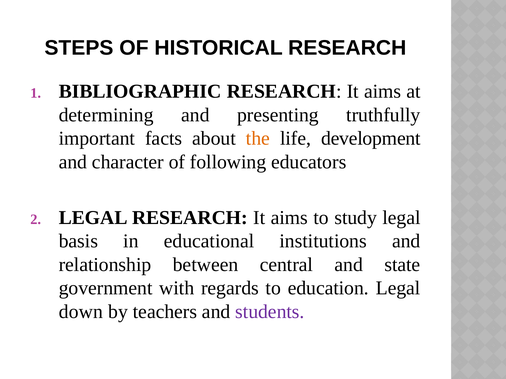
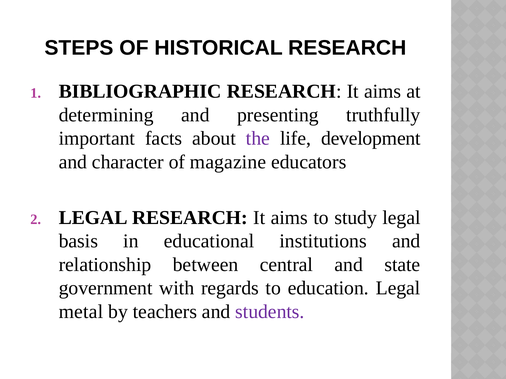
the colour: orange -> purple (258, 139)
following: following -> magazine (228, 162)
down: down -> metal (81, 312)
